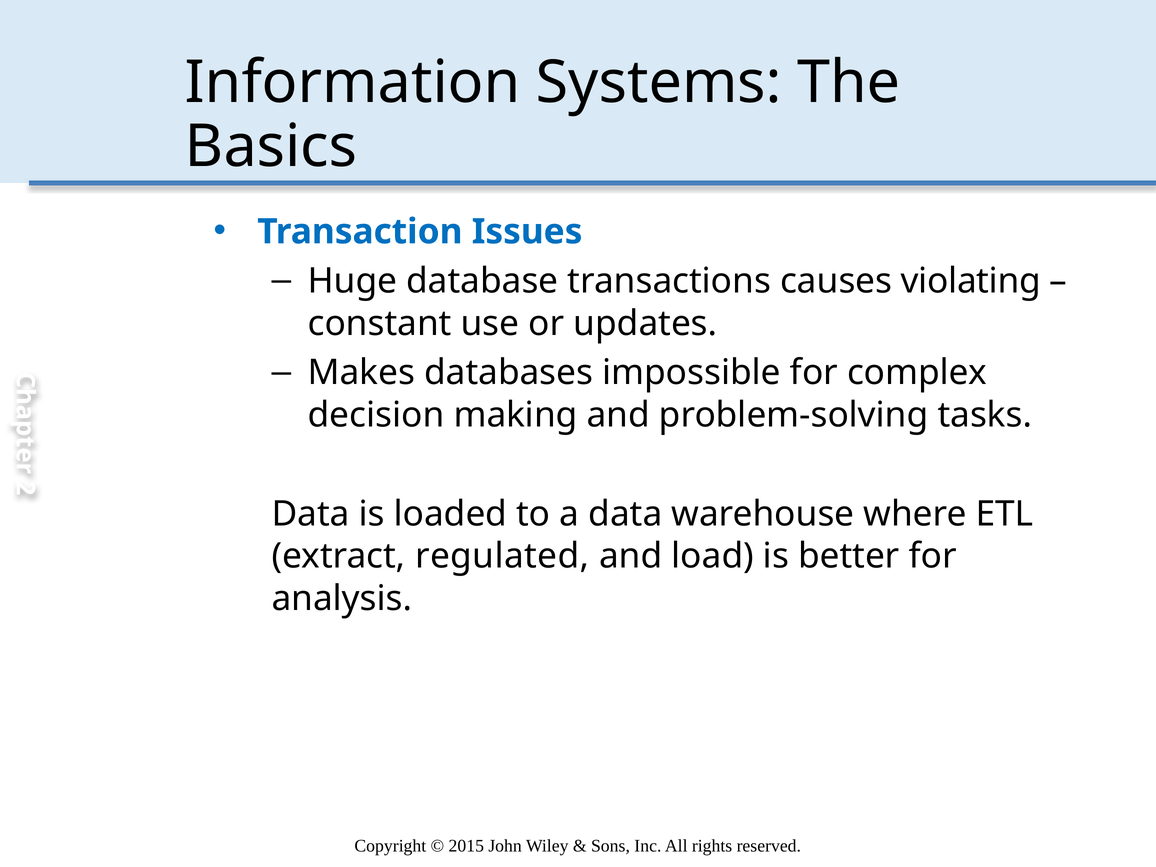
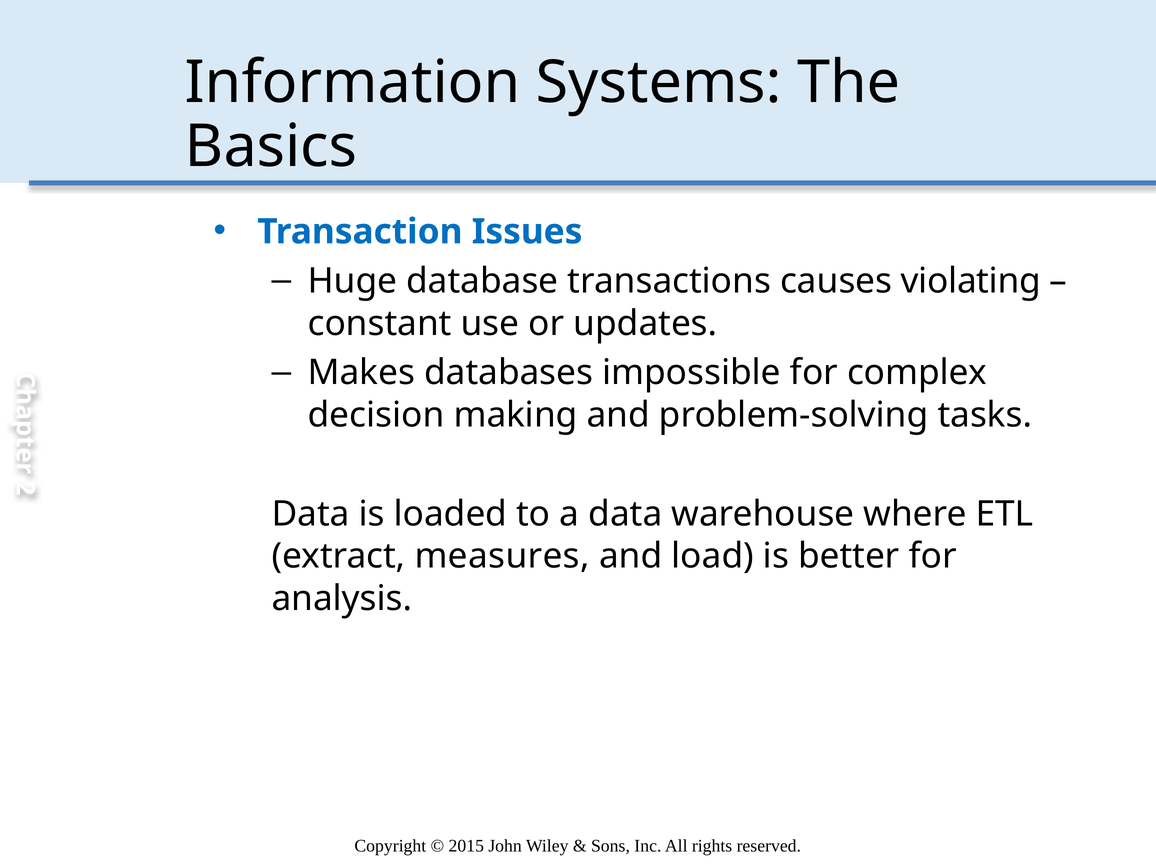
regulated: regulated -> measures (502, 556)
